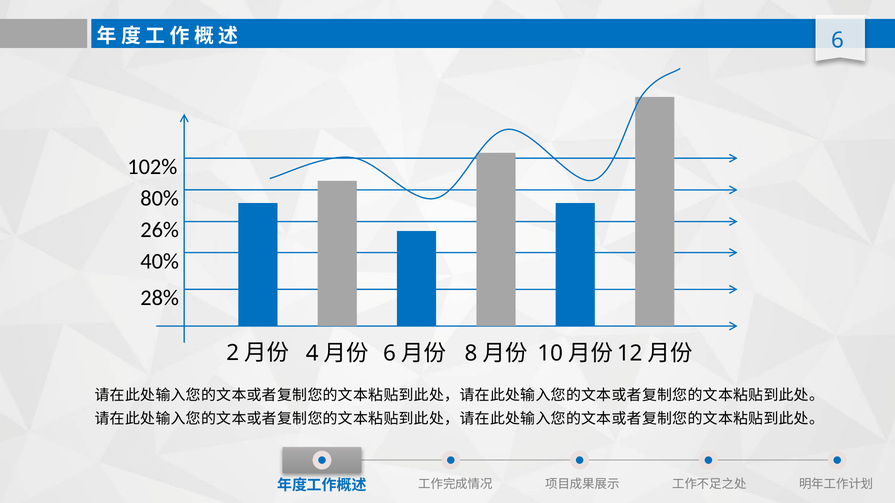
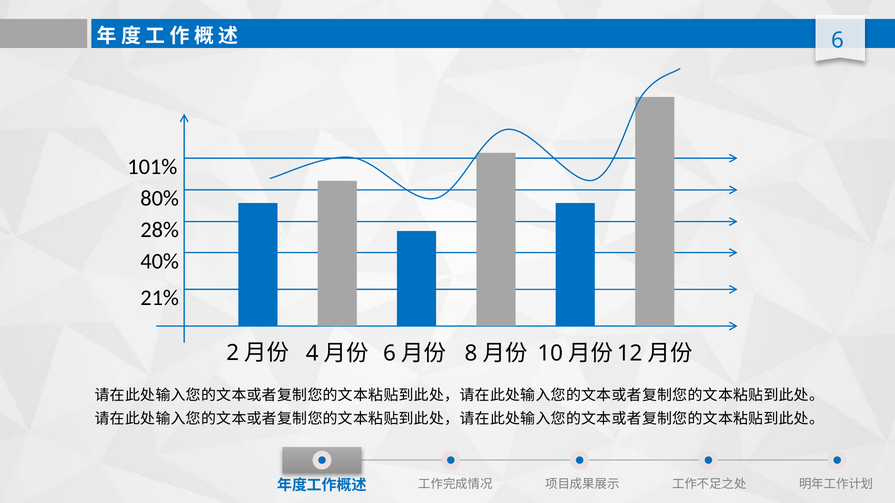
102%: 102% -> 101% (152, 167)
26%: 26% -> 28% (160, 230)
28%: 28% -> 21% (160, 298)
